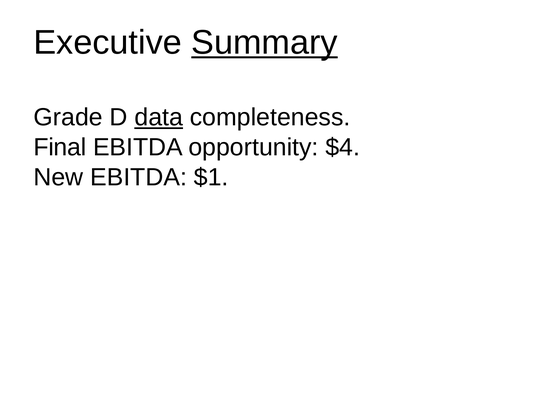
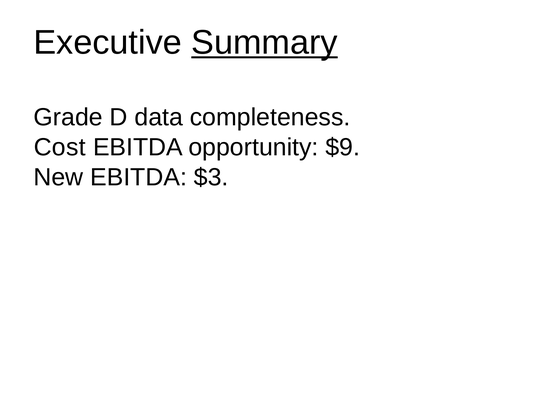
data underline: present -> none (159, 117)
Final: Final -> Cost (60, 147)
$4: $4 -> $9 (343, 147)
$1: $1 -> $3 (211, 177)
